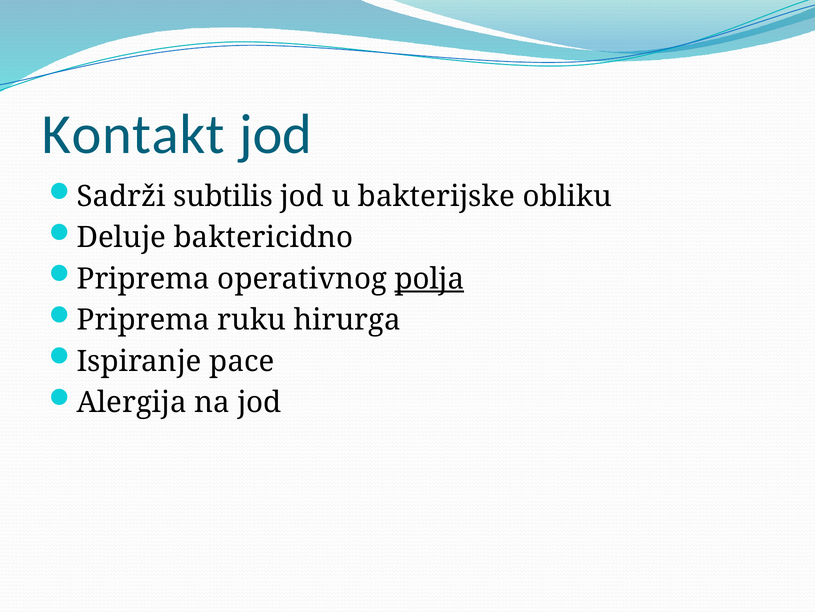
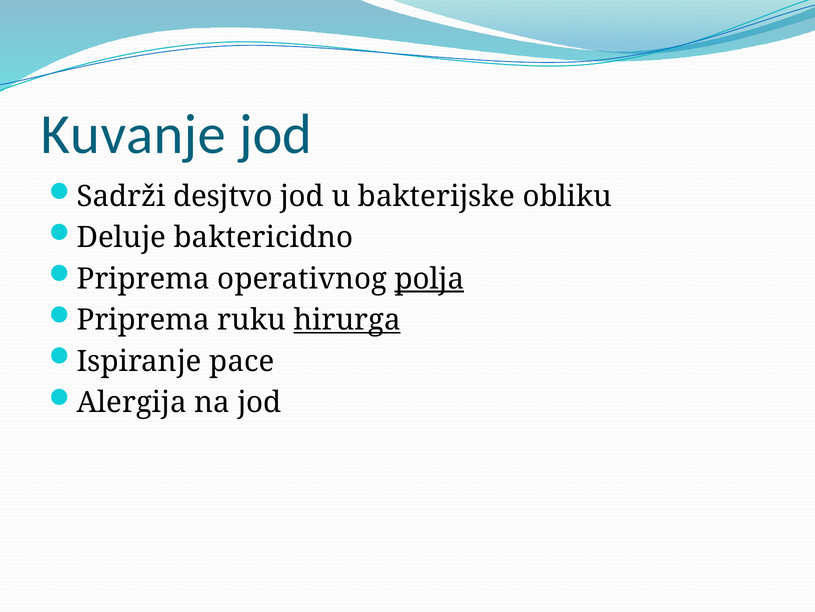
Kontakt: Kontakt -> Kuvanje (133, 135)
subtilis: subtilis -> desjtvo (223, 196)
hirurga underline: none -> present (347, 320)
